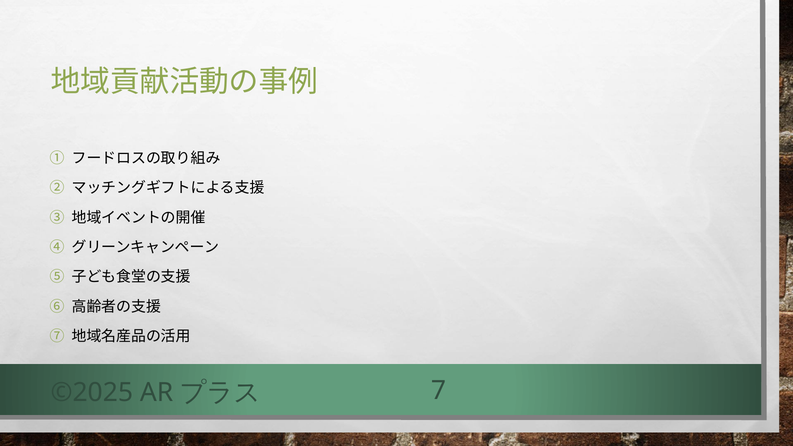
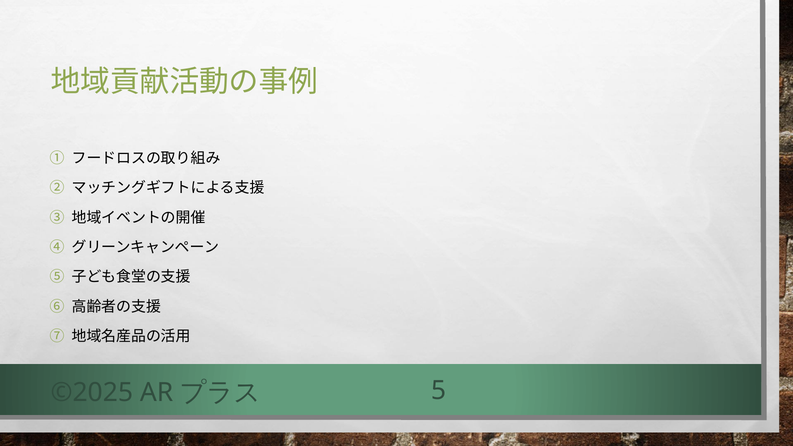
7: 7 -> 5 (438, 390)
